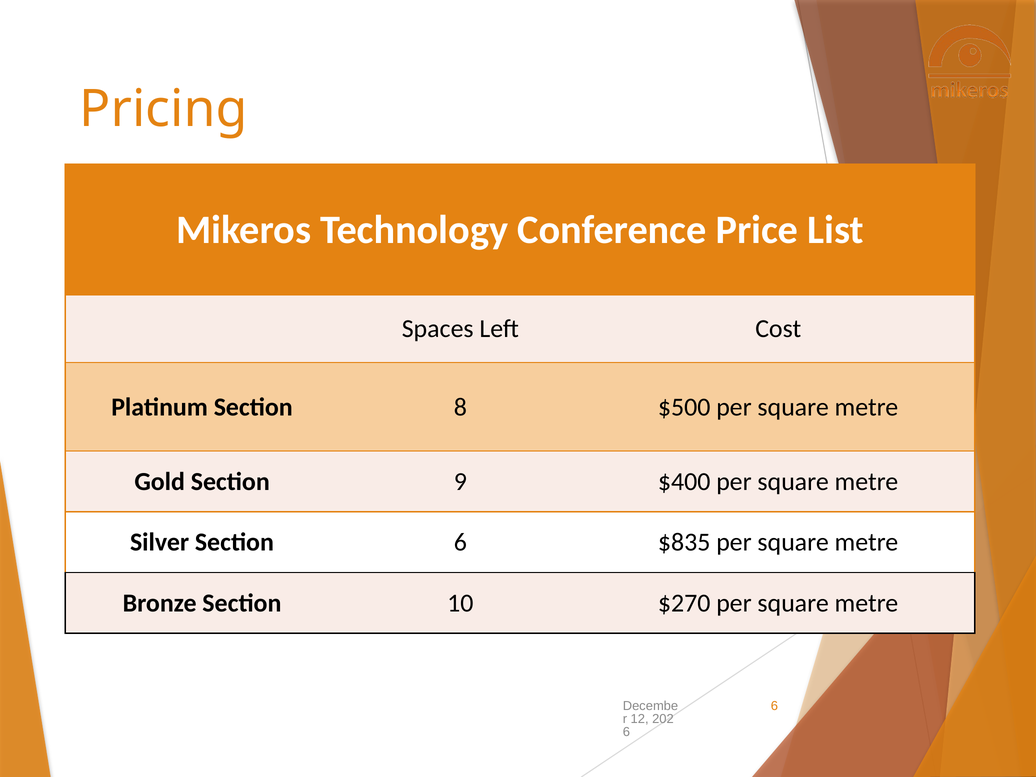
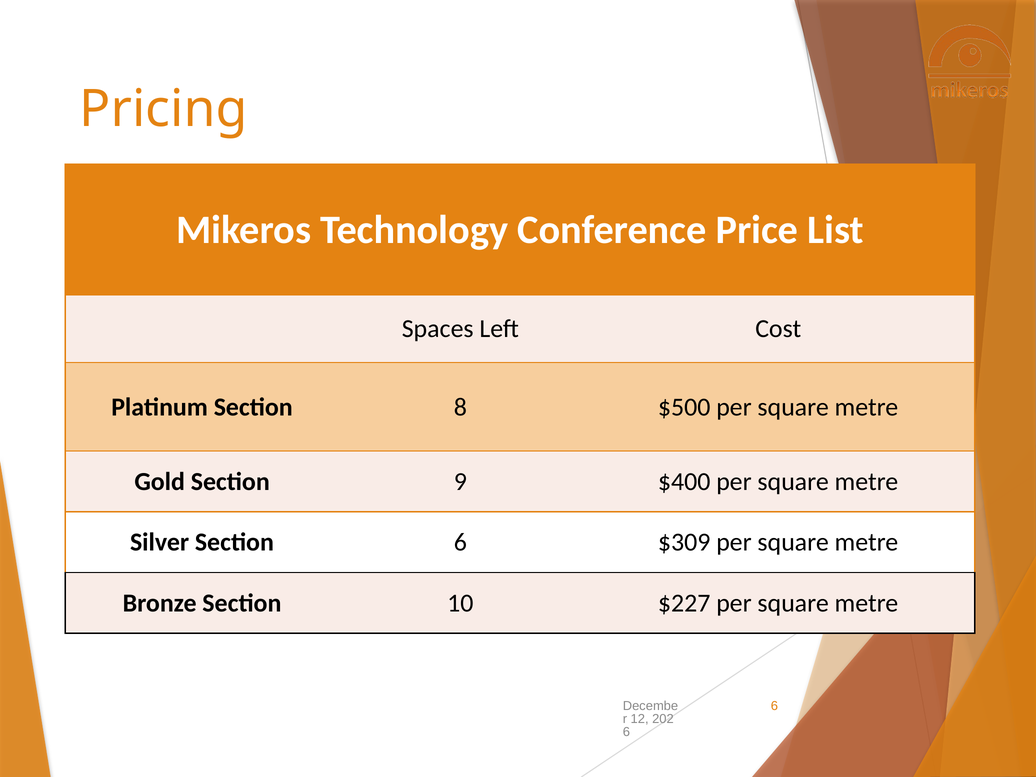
$835: $835 -> $309 (684, 542)
$270: $270 -> $227 (684, 603)
